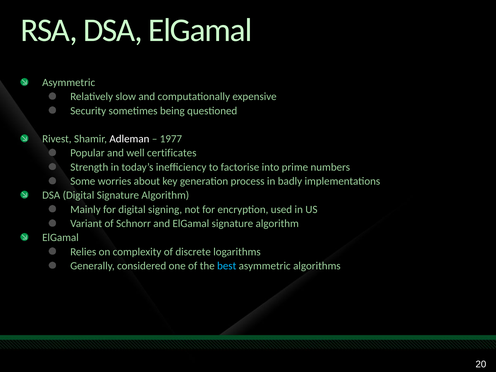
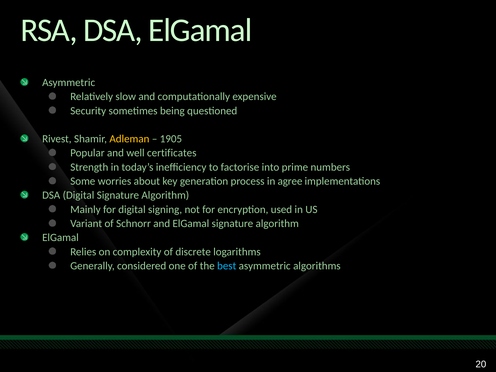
Adleman colour: white -> yellow (129, 139)
1977: 1977 -> 1905 (171, 139)
badly: badly -> agree (290, 181)
